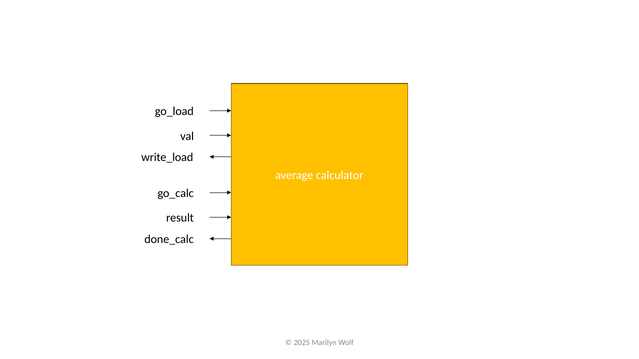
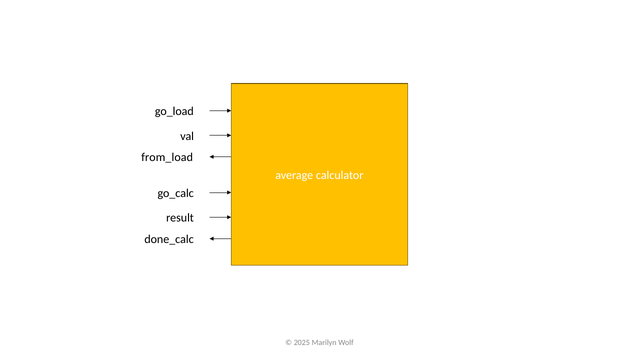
write_load: write_load -> from_load (167, 158)
